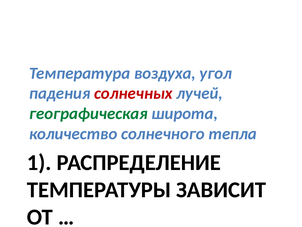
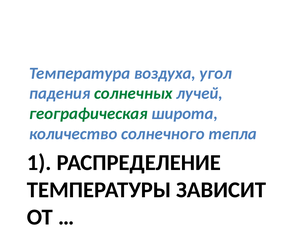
солнечных colour: red -> green (133, 93)
